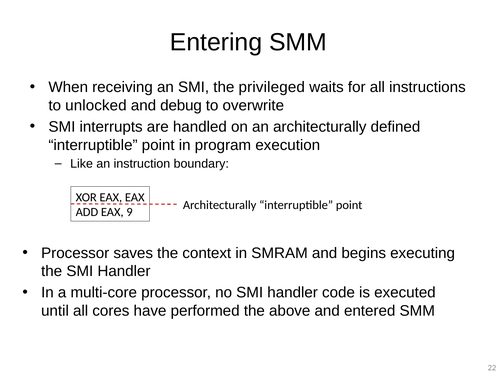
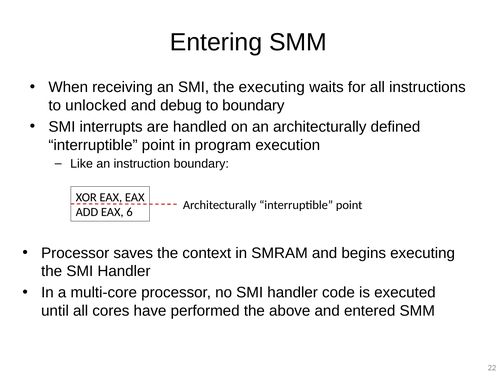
the privileged: privileged -> executing (272, 87)
to overwrite: overwrite -> boundary (253, 105)
9: 9 -> 6 (129, 212)
